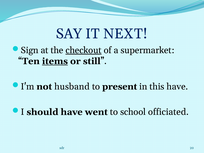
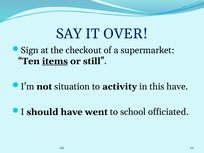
NEXT: NEXT -> OVER (125, 34)
checkout underline: present -> none (84, 50)
husband: husband -> situation (72, 87)
present: present -> activity (120, 87)
